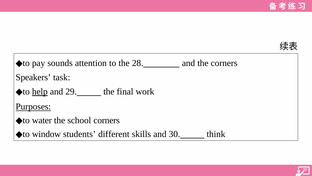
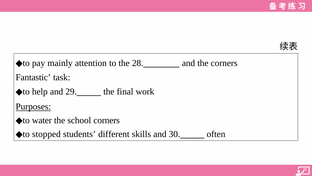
sounds: sounds -> mainly (60, 63)
Speakers: Speakers -> Fantastic (33, 77)
help underline: present -> none (40, 91)
window: window -> stopped (46, 134)
think: think -> often (216, 134)
